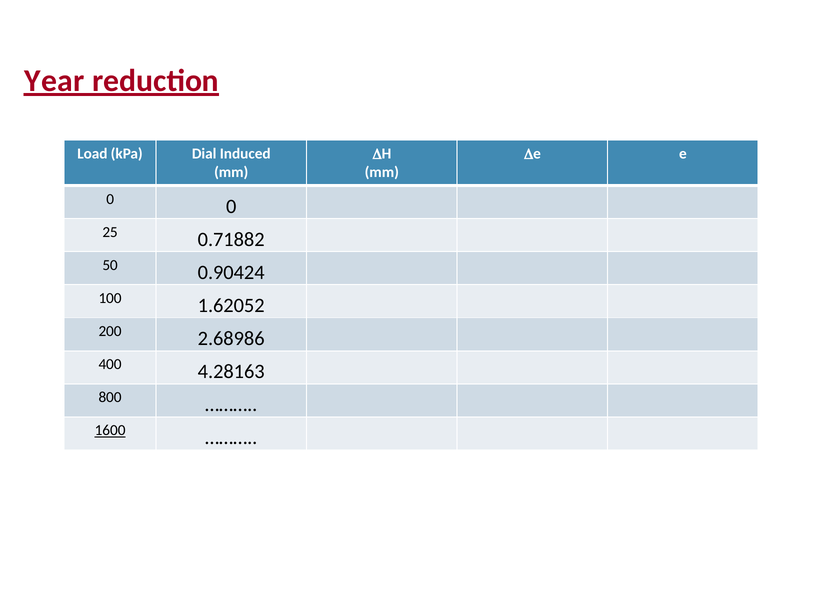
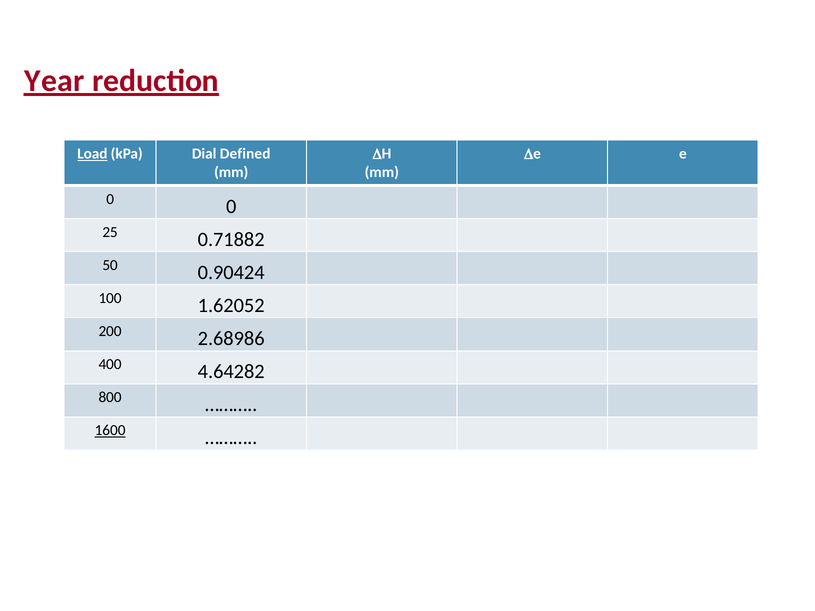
Load underline: none -> present (92, 154)
Induced: Induced -> Defined (245, 154)
4.28163: 4.28163 -> 4.64282 (231, 372)
